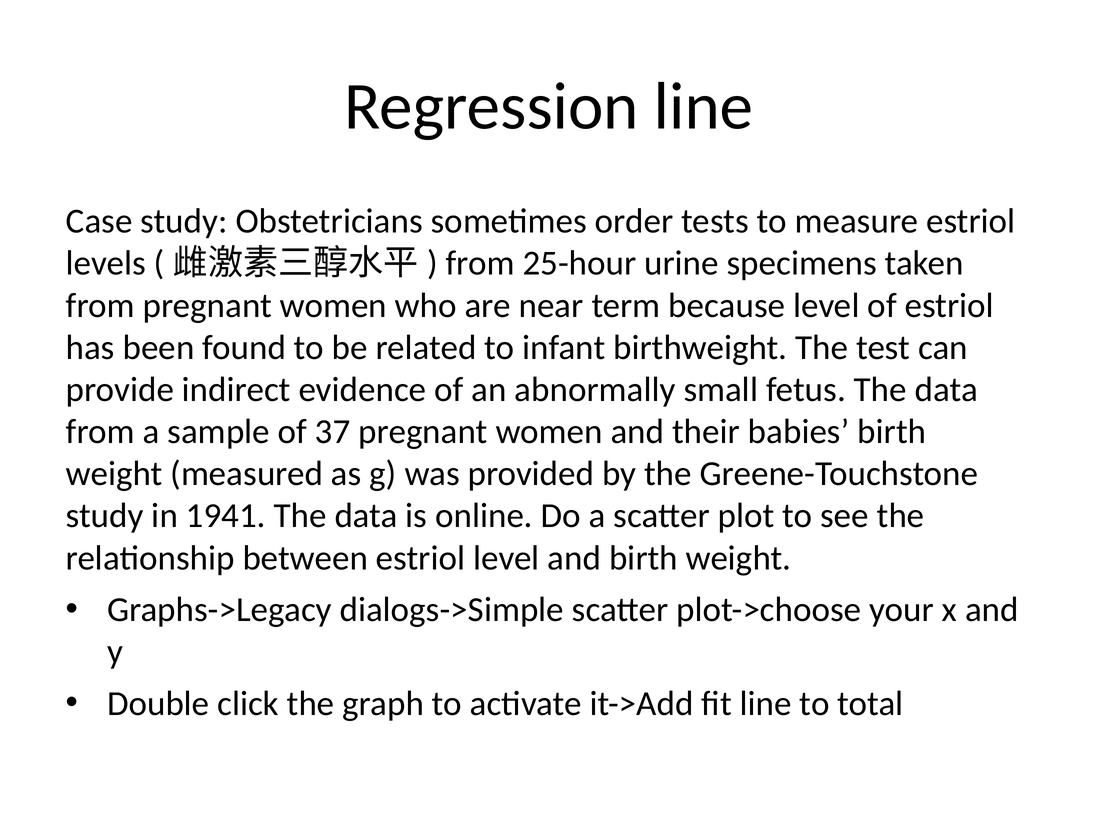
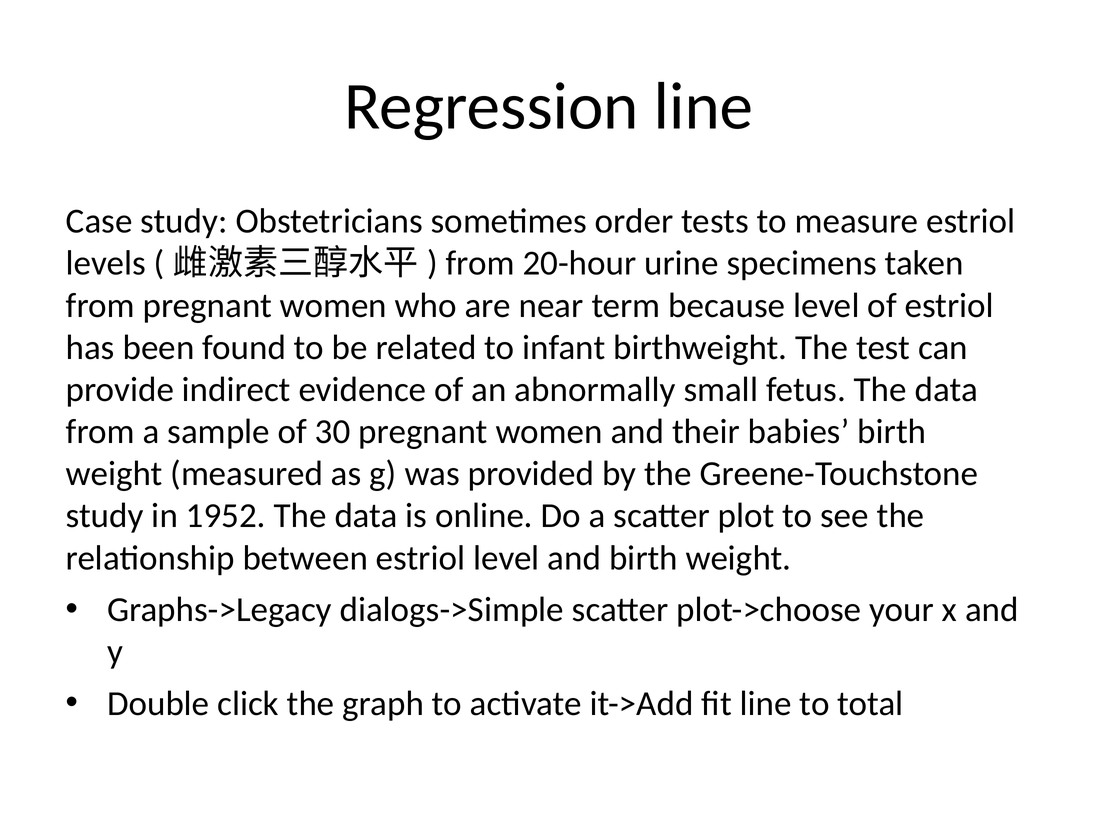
25-hour: 25-hour -> 20-hour (579, 263)
37: 37 -> 30 (333, 431)
1941: 1941 -> 1952 (226, 516)
